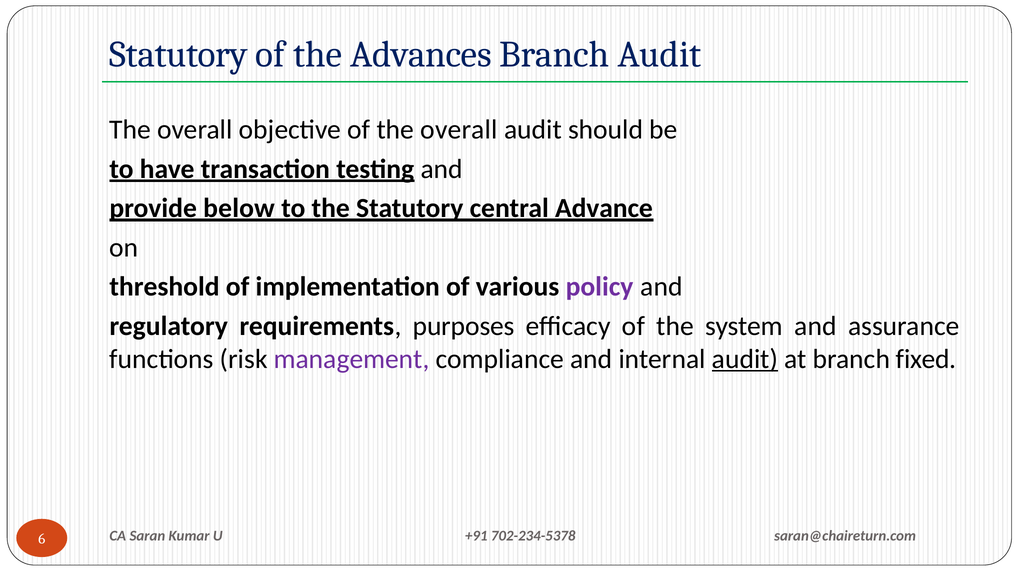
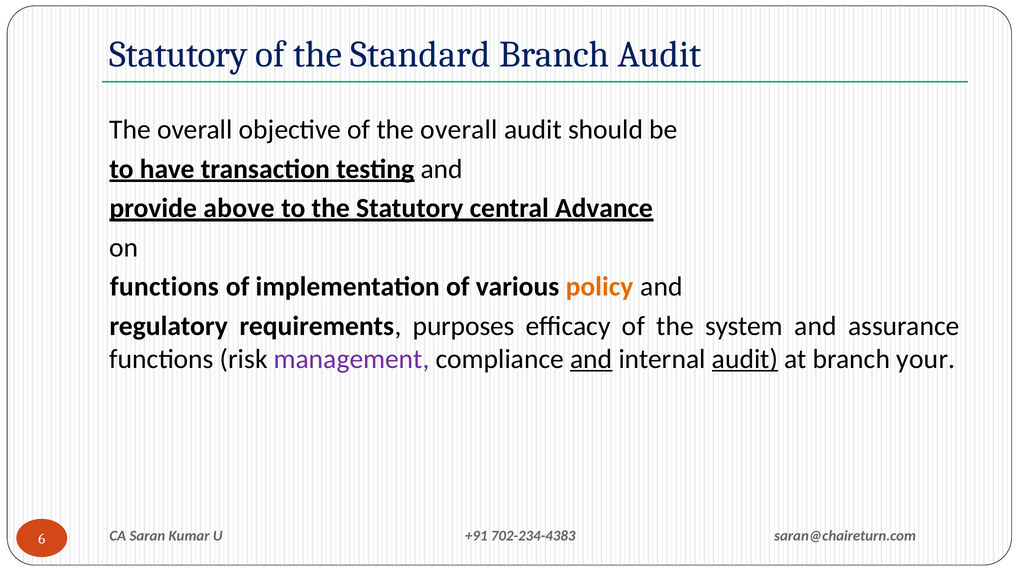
Advances: Advances -> Standard (421, 55)
below: below -> above (239, 208)
threshold: threshold -> functions (164, 287)
policy colour: purple -> orange (599, 287)
and underline: none -> present (591, 359)
fixed: fixed -> your (926, 359)
702-234-5378: 702-234-5378 -> 702-234-4383 (533, 536)
